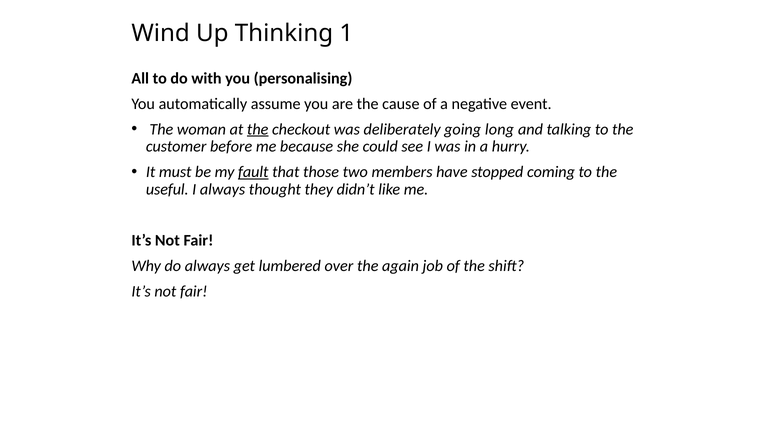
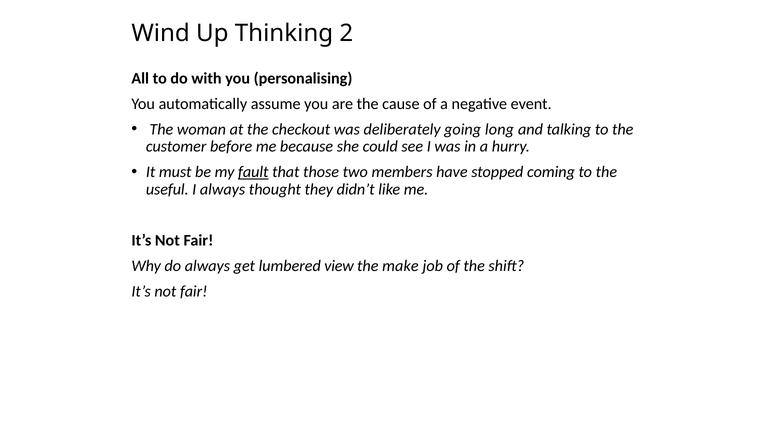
1: 1 -> 2 (346, 33)
the underline: present -> none (258, 129)
over: over -> view (339, 266)
again: again -> make (400, 266)
